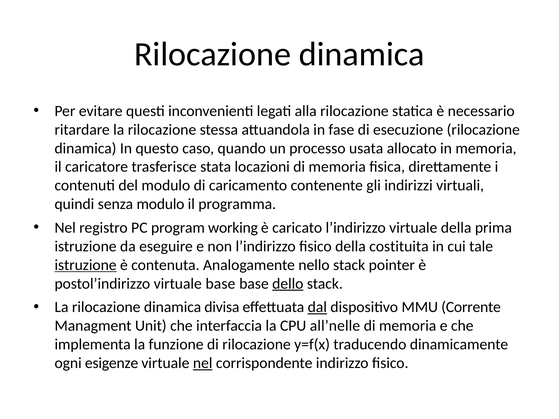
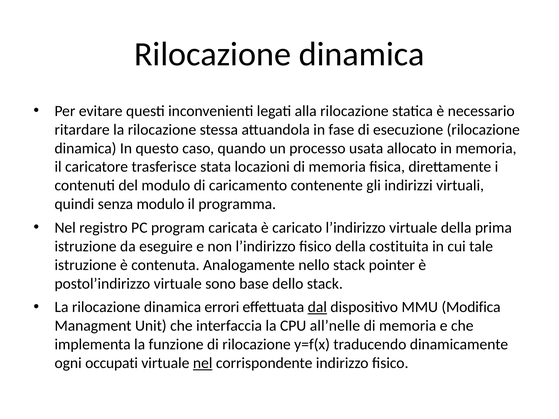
working: working -> caricata (233, 228)
istruzione underline: present -> none (86, 265)
virtuale base: base -> sono (221, 284)
dello underline: present -> none (288, 284)
divisa: divisa -> errori (222, 307)
Corrente: Corrente -> Modifica (471, 307)
esigenze: esigenze -> occupati (112, 363)
